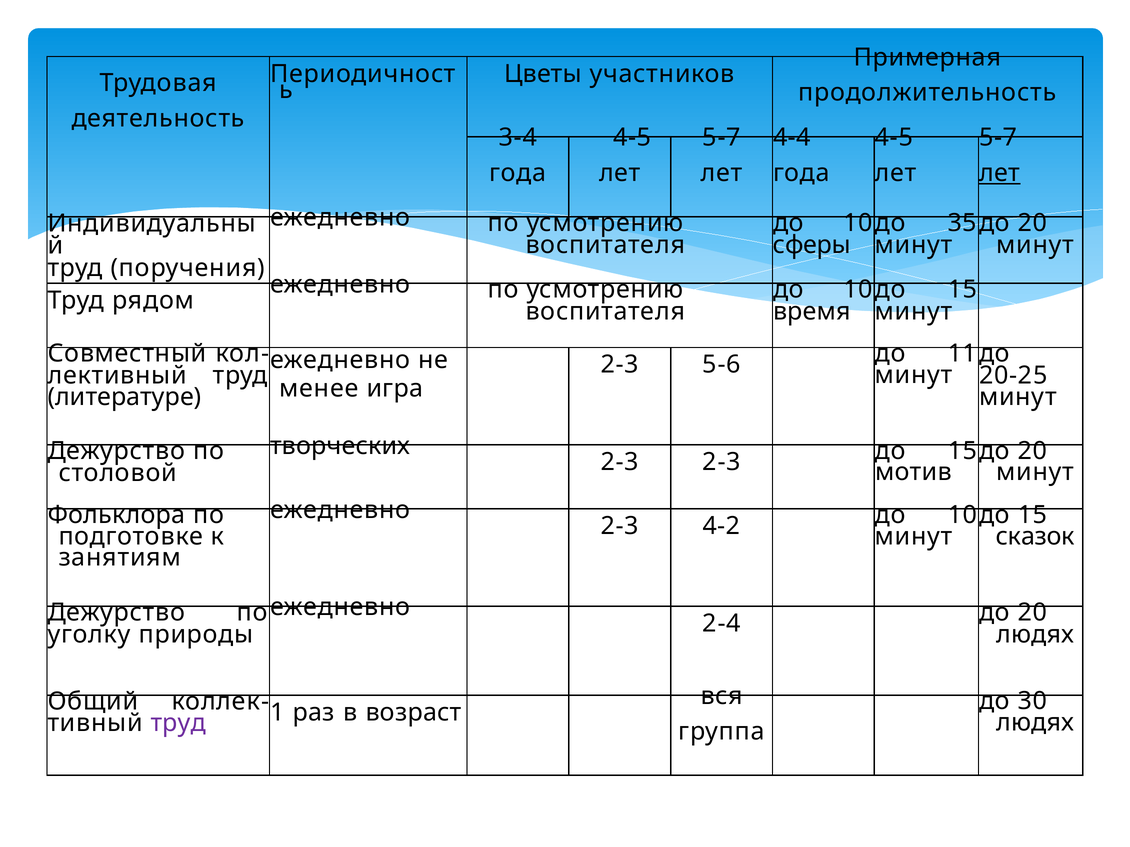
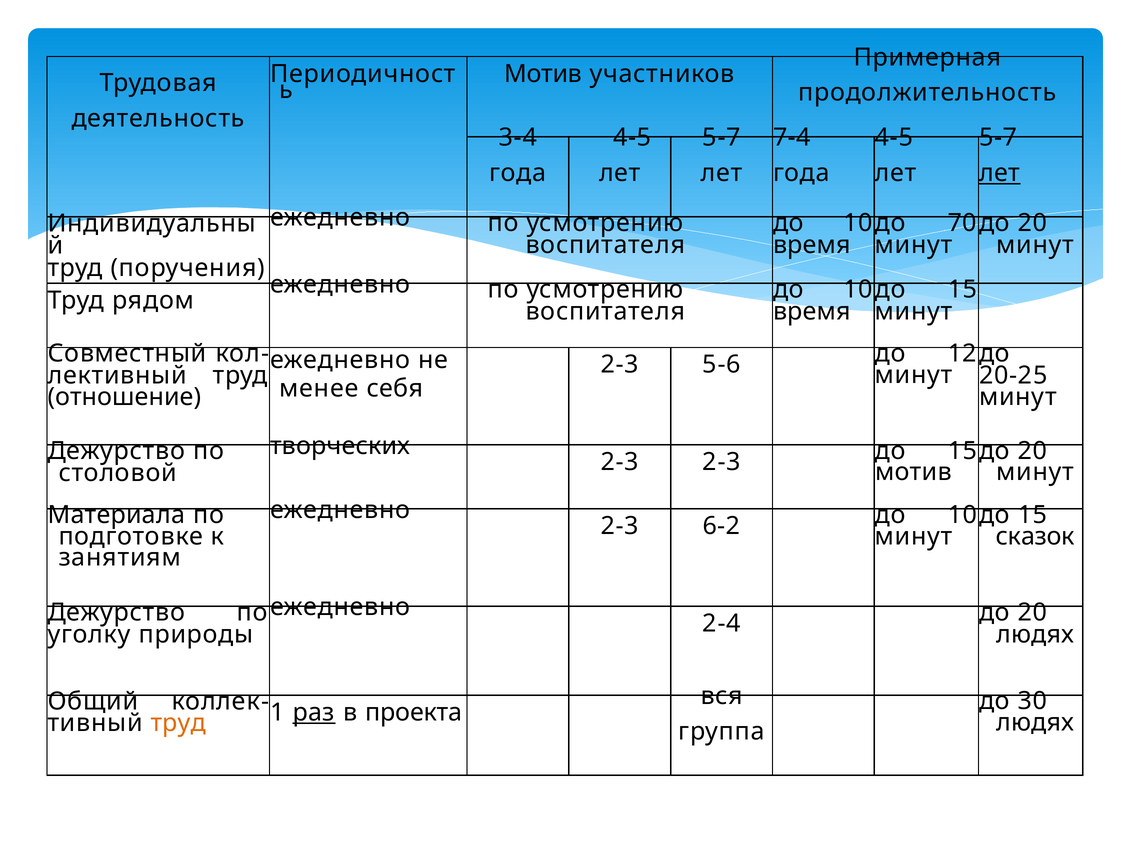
Цветы: Цветы -> Мотив (543, 74)
4-4: 4-4 -> 7-4 (792, 138)
35: 35 -> 70 (962, 223)
сферы: сферы -> время (812, 245)
11: 11 -> 12 (962, 353)
игра: игра -> себя (395, 389)
литературе: литературе -> отношение (125, 397)
Фольклора: Фольклора -> Материала (116, 515)
4-2: 4-2 -> 6-2 (721, 527)
труд colour: purple -> orange (178, 724)
раз underline: none -> present (314, 713)
возраст: возраст -> проекта (414, 713)
